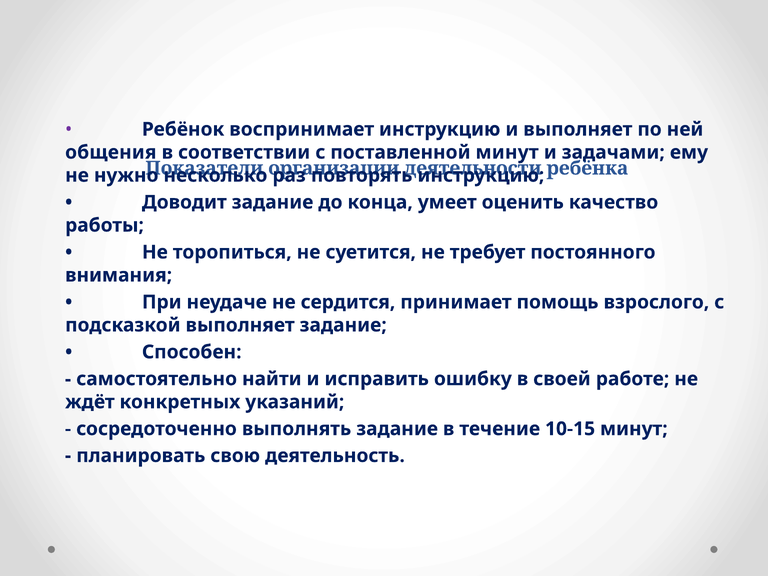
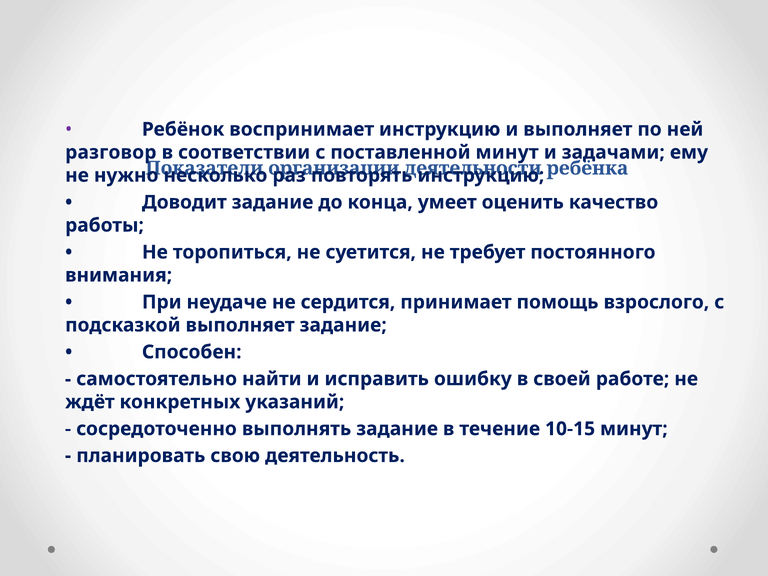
общения: общения -> разговор (111, 152)
